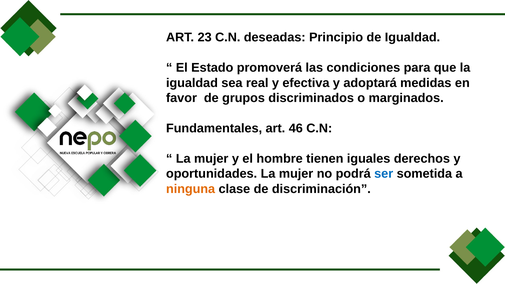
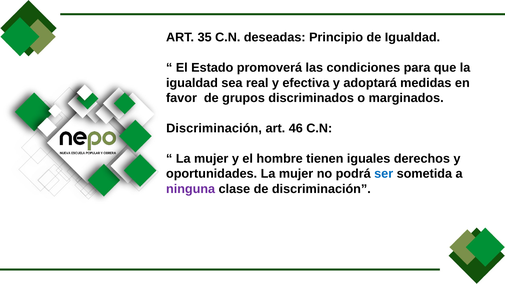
23: 23 -> 35 (205, 37)
Fundamentales: Fundamentales -> Discriminación (214, 128)
ninguna colour: orange -> purple (191, 189)
